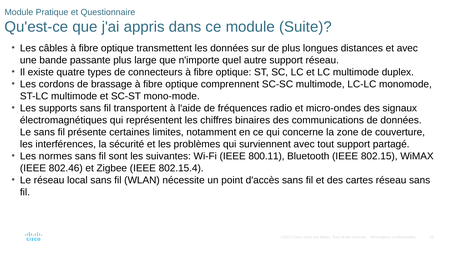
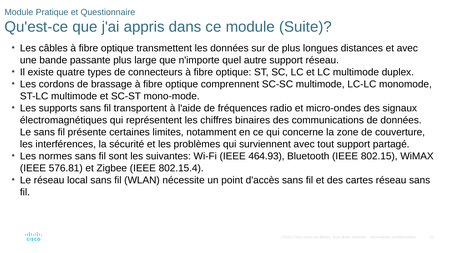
800.11: 800.11 -> 464.93 (266, 157)
802.46: 802.46 -> 576.81 (66, 169)
